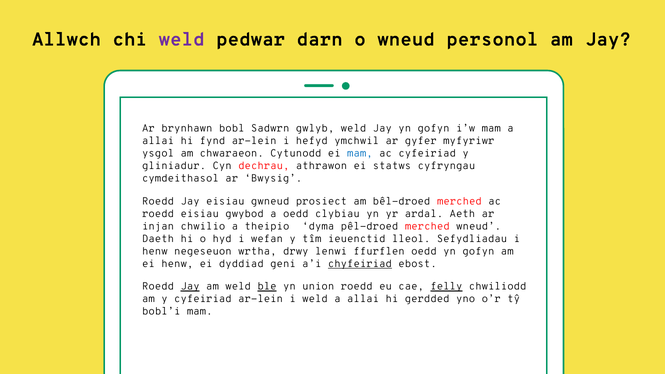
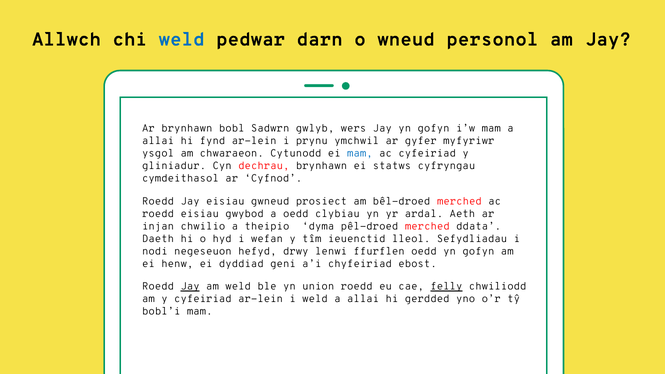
weld colour: purple -> blue (182, 39)
gwlyb weld: weld -> wers (354, 129)
hefyd: hefyd -> prynu (312, 141)
dechrau athrawon: athrawon -> brynhawn (322, 166)
Bwysig: Bwysig -> Cyfnod (273, 178)
merched wneud: wneud -> ddata (479, 226)
henw: henw -> nodi (155, 251)
wrtha: wrtha -> hefyd (257, 251)
chyfeiriad underline: present -> none (360, 264)
ble underline: present -> none (267, 287)
